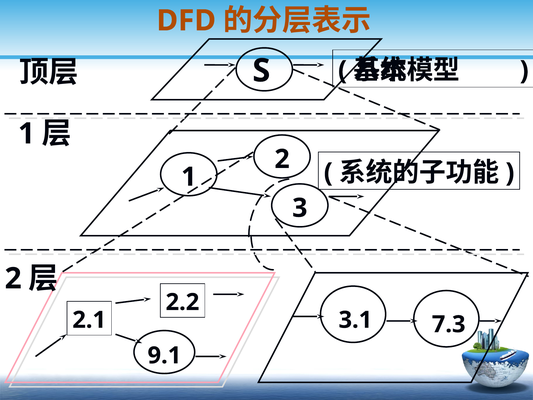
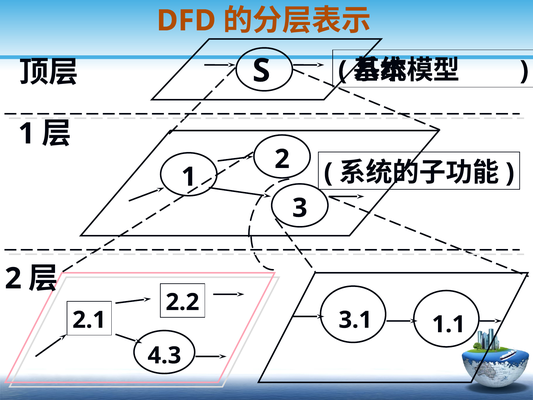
7.3: 7.3 -> 1.1 (449, 324)
9.1: 9.1 -> 4.3 (164, 355)
